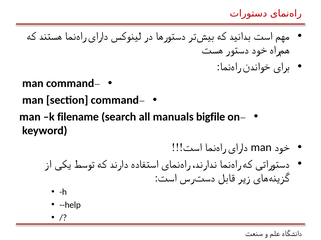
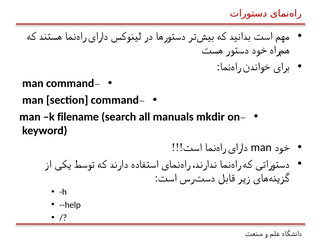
bigfile: bigfile -> mkdir (210, 117)
